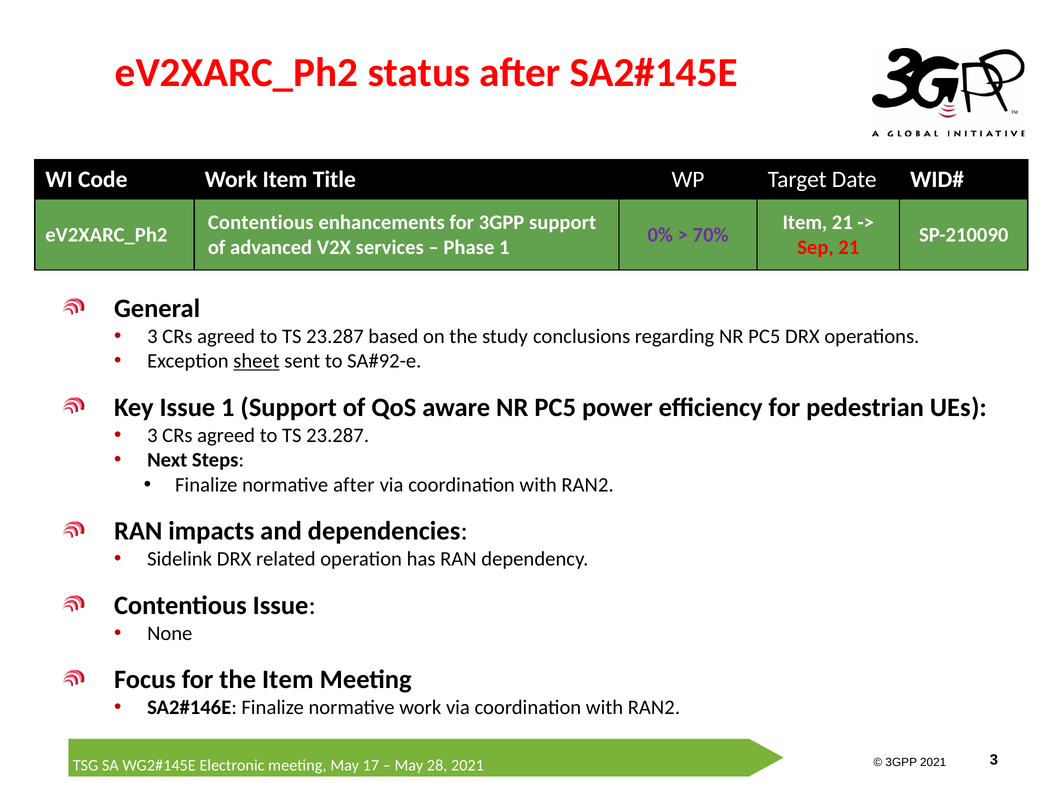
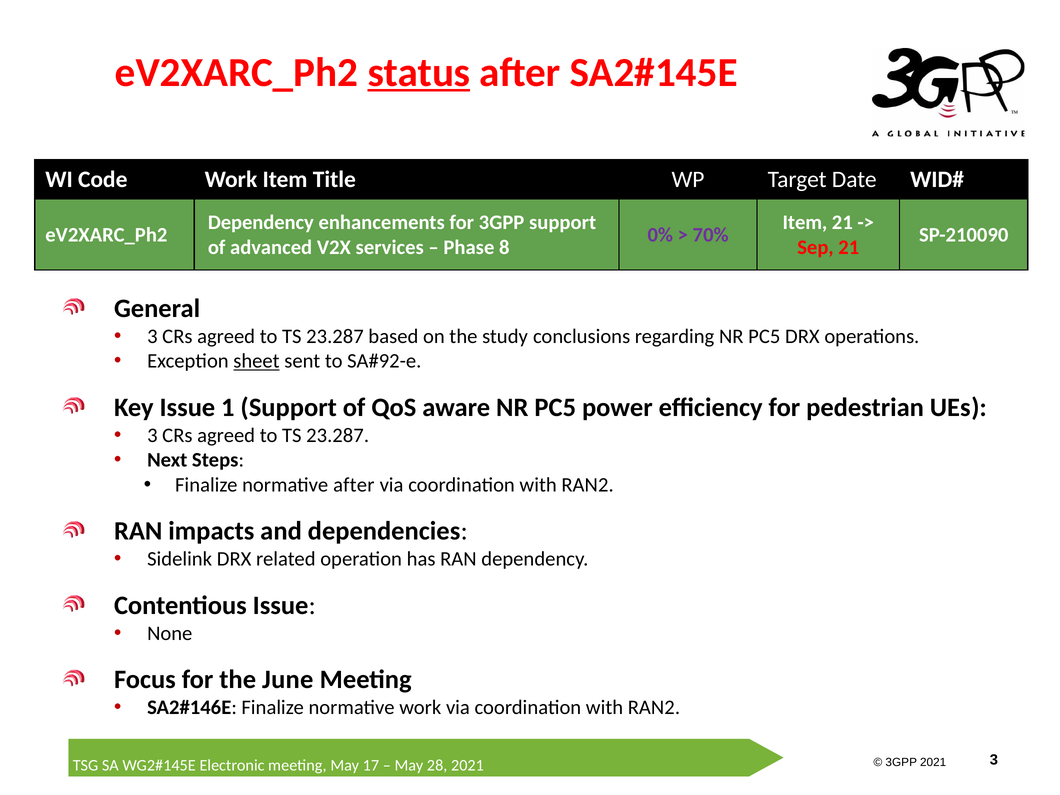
status underline: none -> present (419, 73)
Contentious: Contentious -> Dependency (261, 222)
Phase 1: 1 -> 8 (504, 247)
the Item: Item -> June (288, 680)
